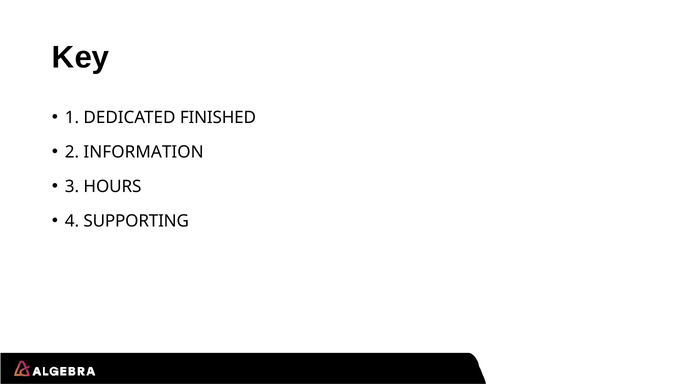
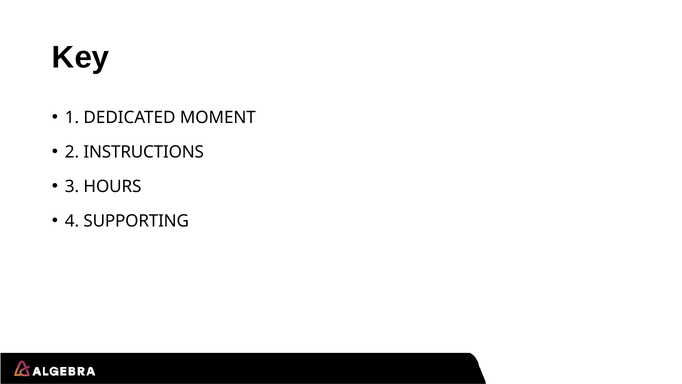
FINISHED: FINISHED -> MOMENT (218, 117)
INFORMATION: INFORMATION -> INSTRUCTIONS (144, 152)
